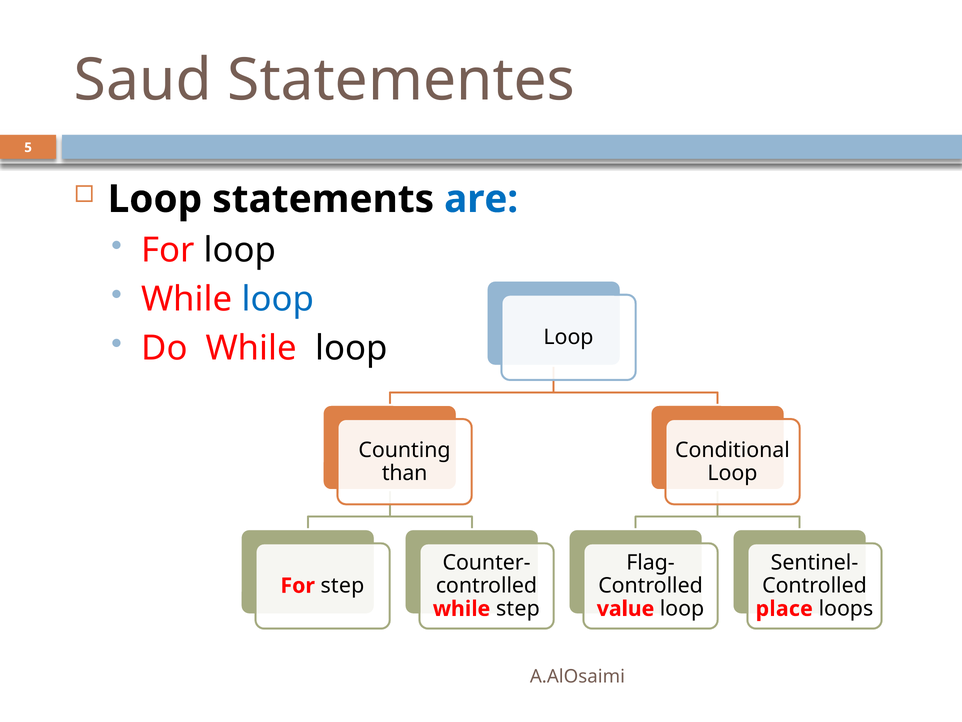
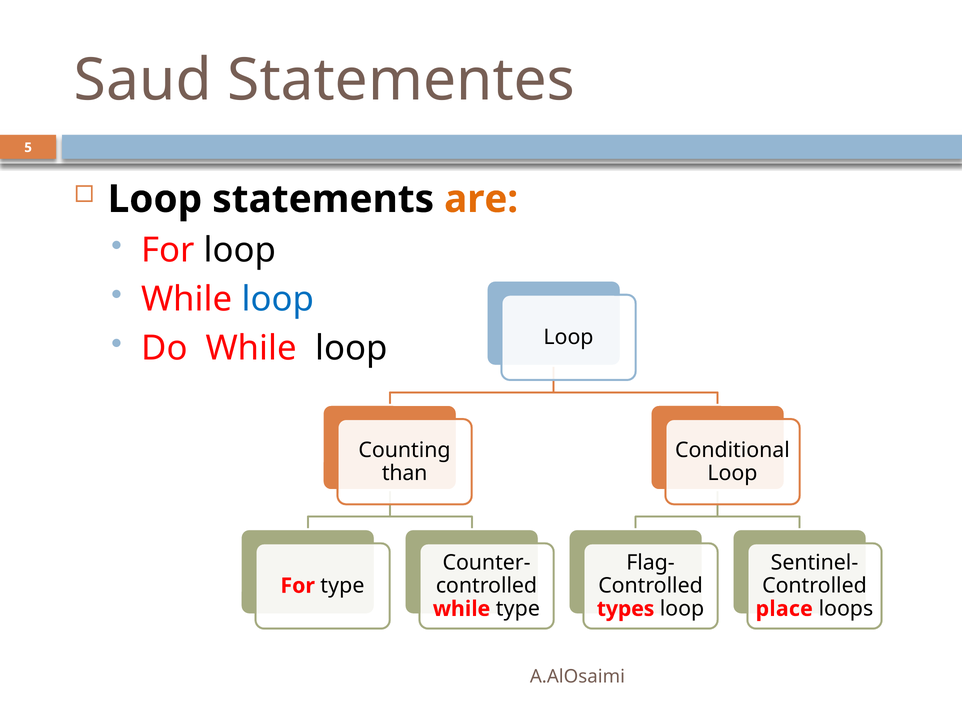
are colour: blue -> orange (481, 199)
For step: step -> type (342, 585)
while step: step -> type (518, 608)
value: value -> types (626, 608)
